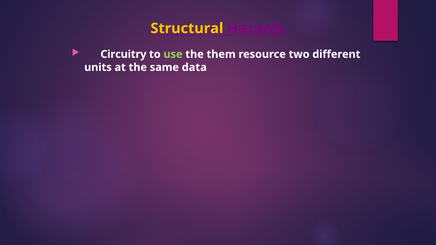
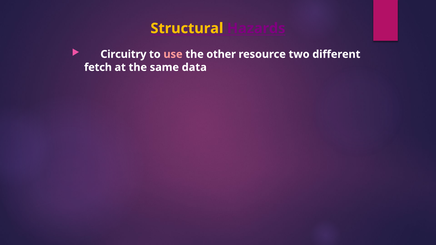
use colour: light green -> pink (173, 54)
them: them -> other (221, 54)
units: units -> fetch (98, 67)
